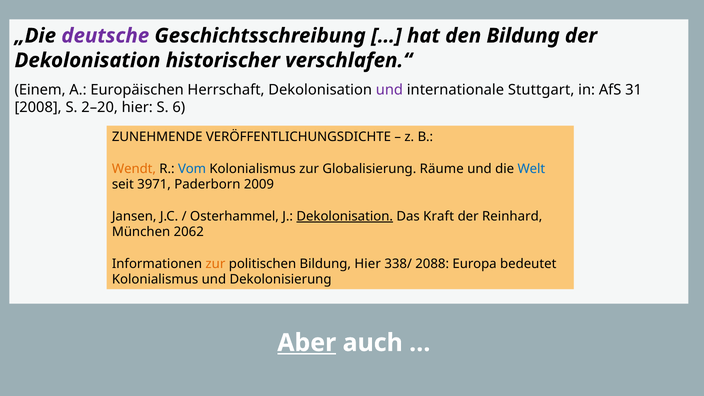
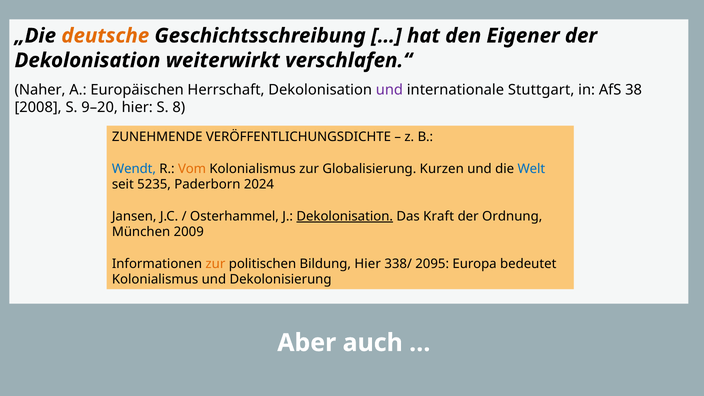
deutsche colour: purple -> orange (105, 36)
den Bildung: Bildung -> Eigener (523, 36)
historischer: historischer -> weiterwirkt (223, 60)
Einem: Einem -> Naher (40, 90)
31: 31 -> 38 (634, 90)
2–20: 2–20 -> 9–20 (100, 108)
6: 6 -> 8 (179, 108)
Wendt colour: orange -> blue (134, 169)
Vom colour: blue -> orange (192, 169)
Räume: Räume -> Kurzen (442, 169)
3971: 3971 -> 5235 (154, 185)
2009: 2009 -> 2024 (259, 185)
Reinhard: Reinhard -> Ordnung (512, 216)
2062: 2062 -> 2009 (189, 232)
2088: 2088 -> 2095 (432, 264)
Aber underline: present -> none (307, 343)
